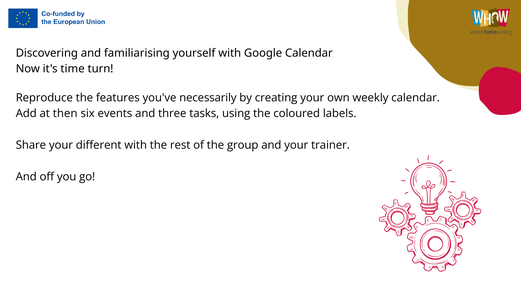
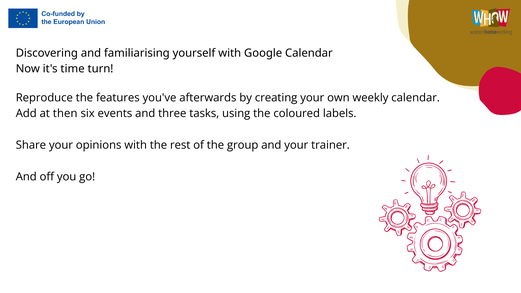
necessarily: necessarily -> afterwards (208, 98)
different: different -> opinions (99, 145)
